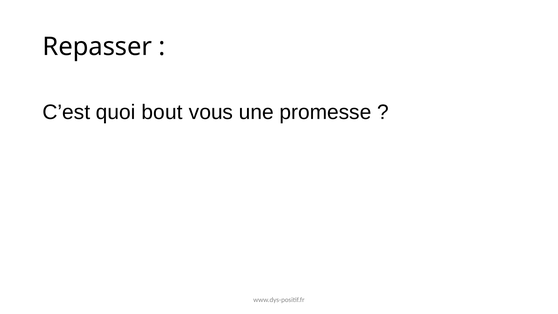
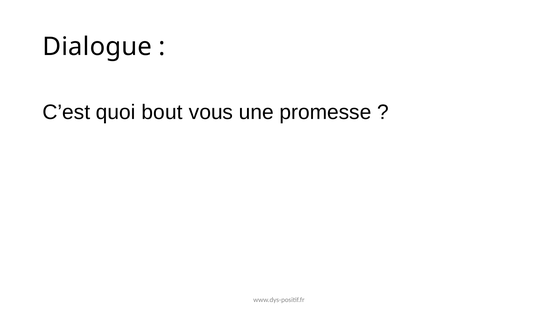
Repasser: Repasser -> Dialogue (97, 47)
